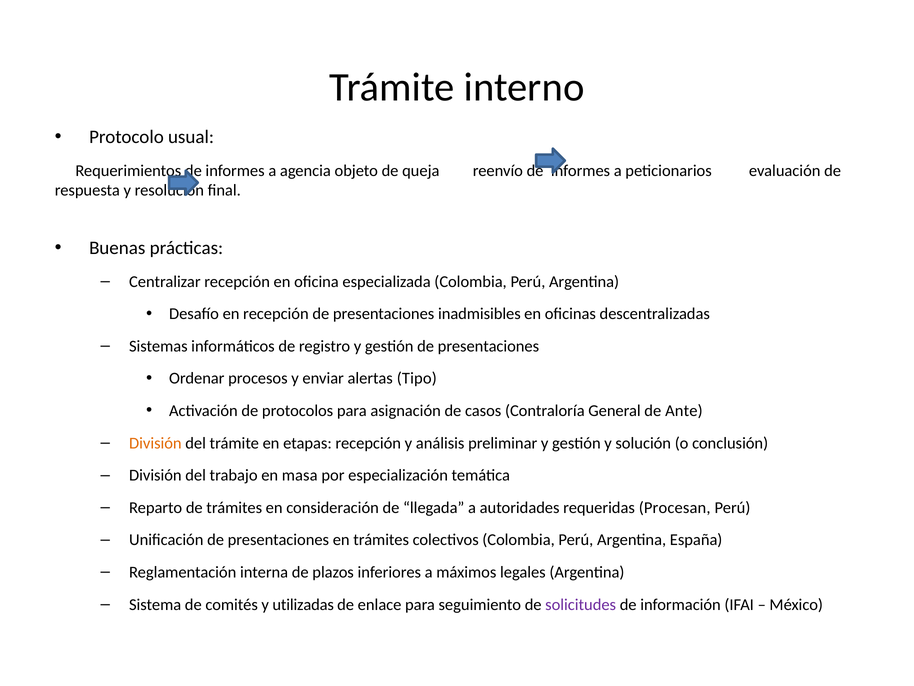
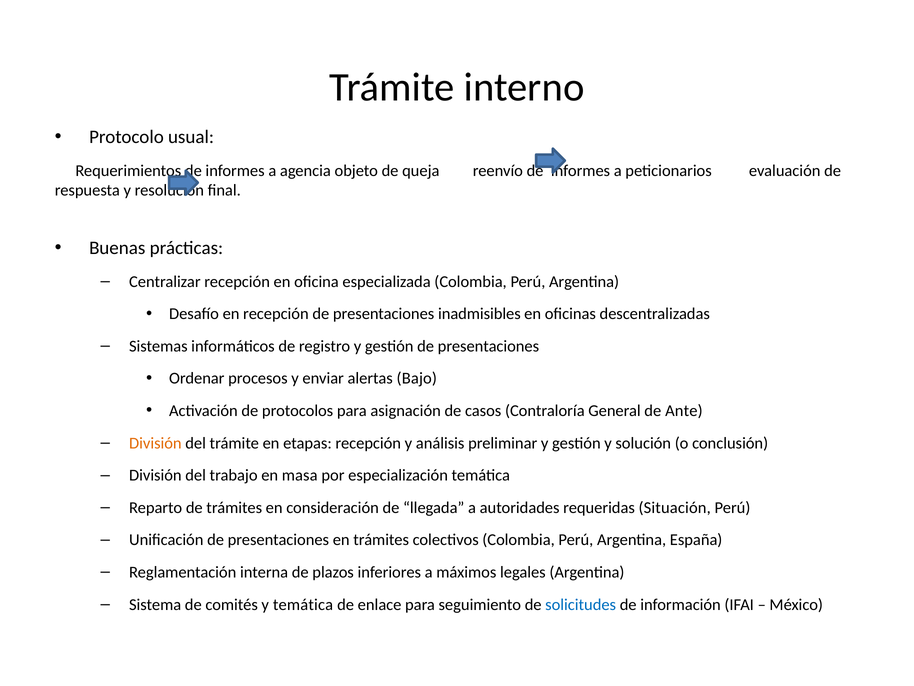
Tipo: Tipo -> Bajo (417, 378)
Procesan: Procesan -> Situación (675, 507)
y utilizadas: utilizadas -> temática (303, 604)
solicitudes colour: purple -> blue (581, 604)
